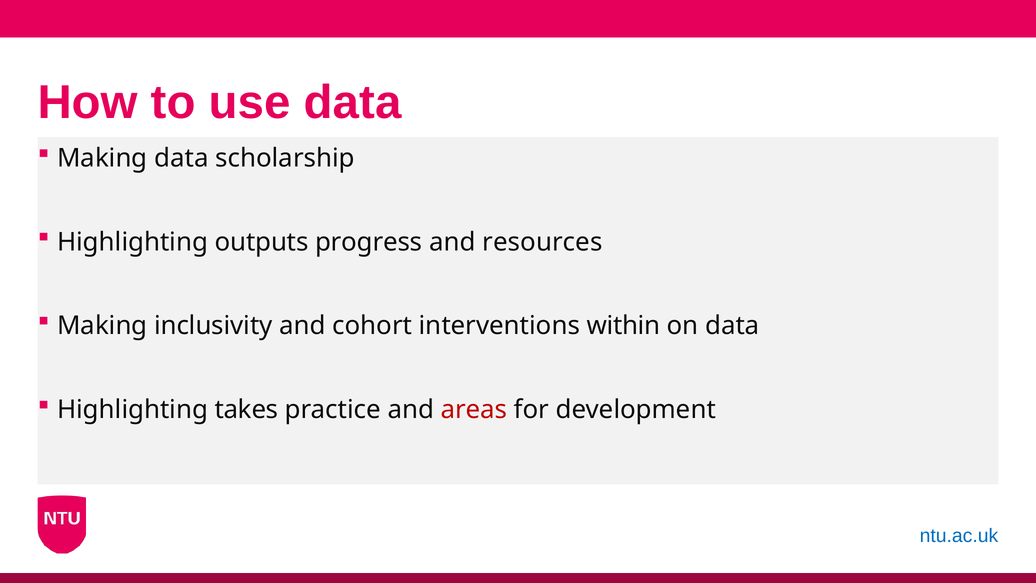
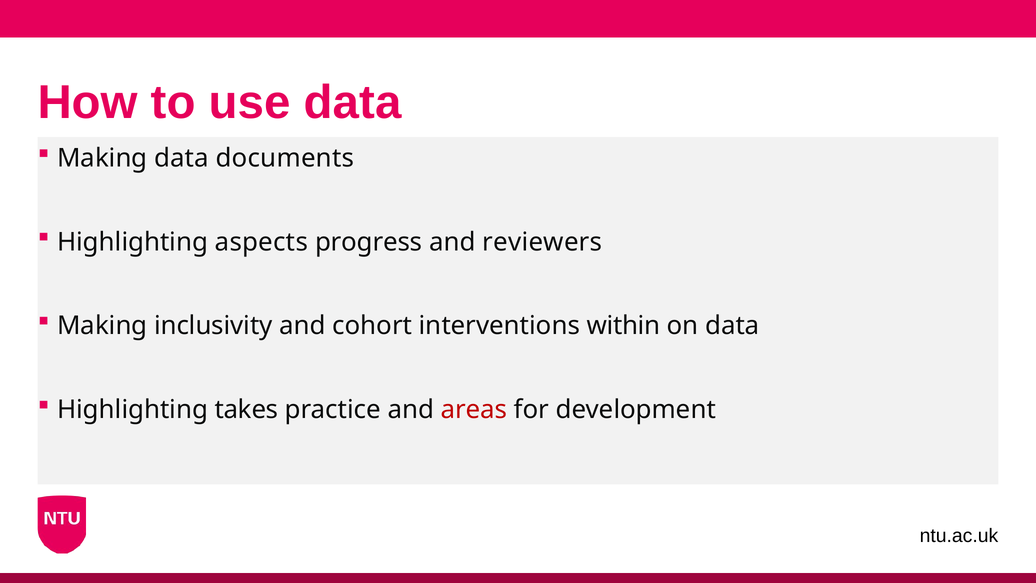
scholarship: scholarship -> documents (285, 158)
outputs: outputs -> aspects (261, 242)
resources: resources -> reviewers (542, 242)
ntu.ac.uk colour: blue -> black (959, 536)
